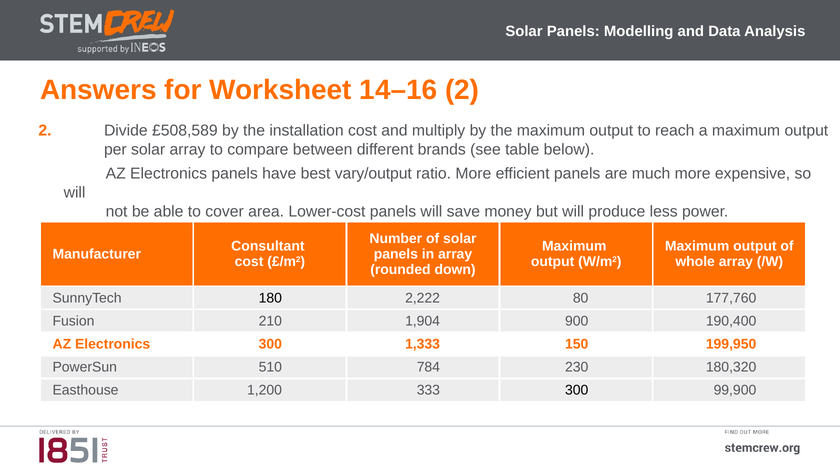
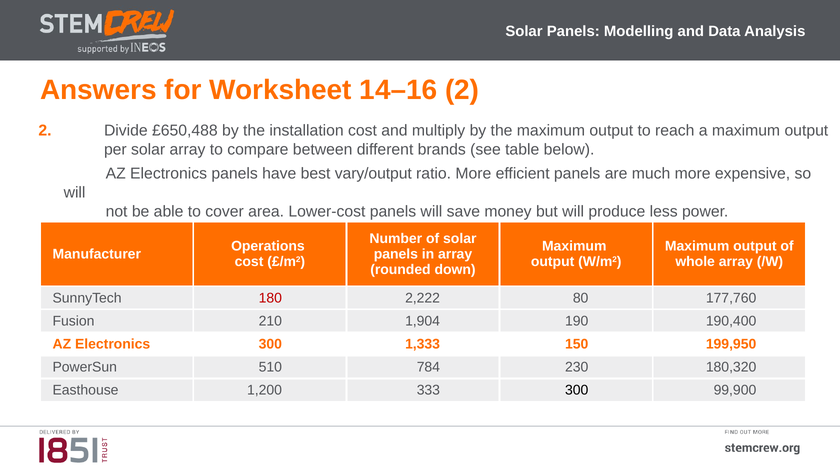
£508,589: £508,589 -> £650,488 (185, 131)
Consultant: Consultant -> Operations (268, 247)
180 colour: black -> red (270, 298)
900: 900 -> 190 (577, 321)
